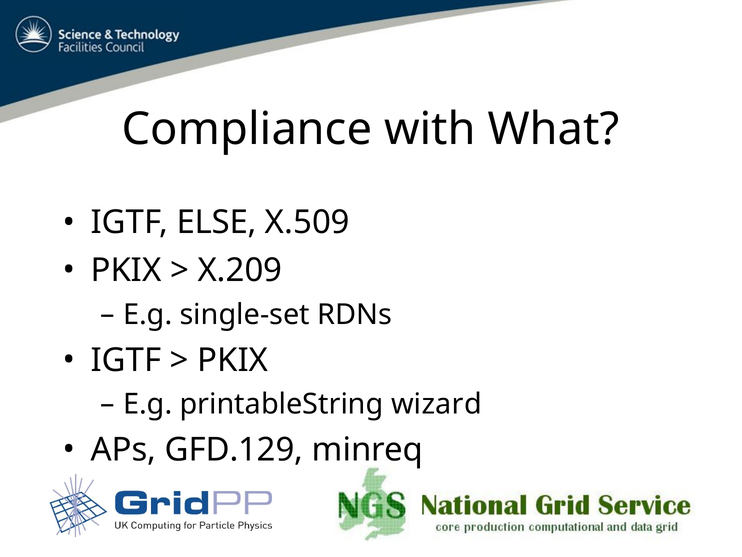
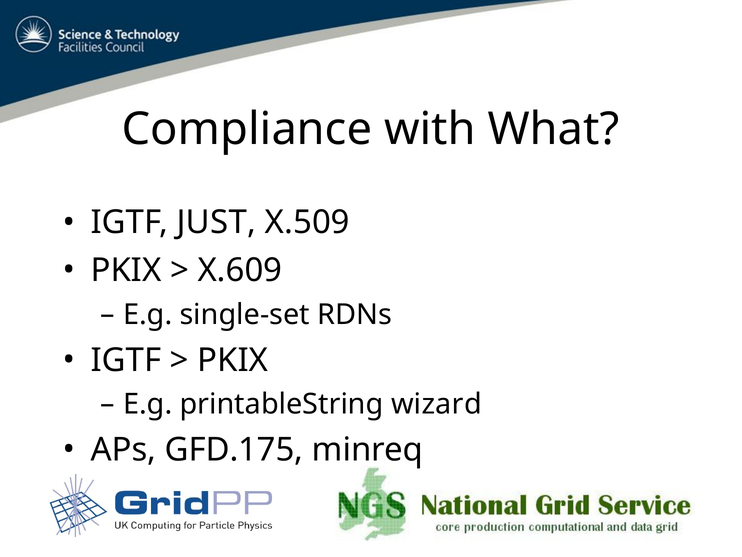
ELSE: ELSE -> JUST (216, 222)
X.209: X.209 -> X.609 (240, 270)
GFD.129: GFD.129 -> GFD.175 (234, 450)
